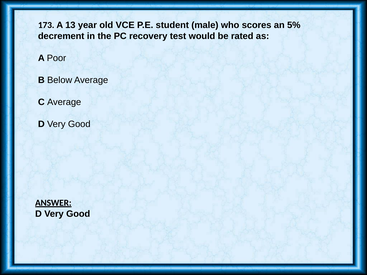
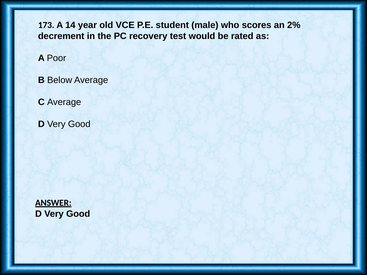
13: 13 -> 14 (70, 25)
5%: 5% -> 2% (294, 25)
